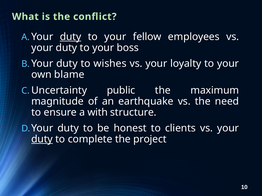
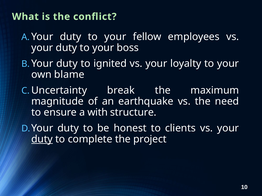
duty underline: present -> none (71, 37)
wishes: wishes -> ignited (110, 64)
public: public -> break (121, 91)
